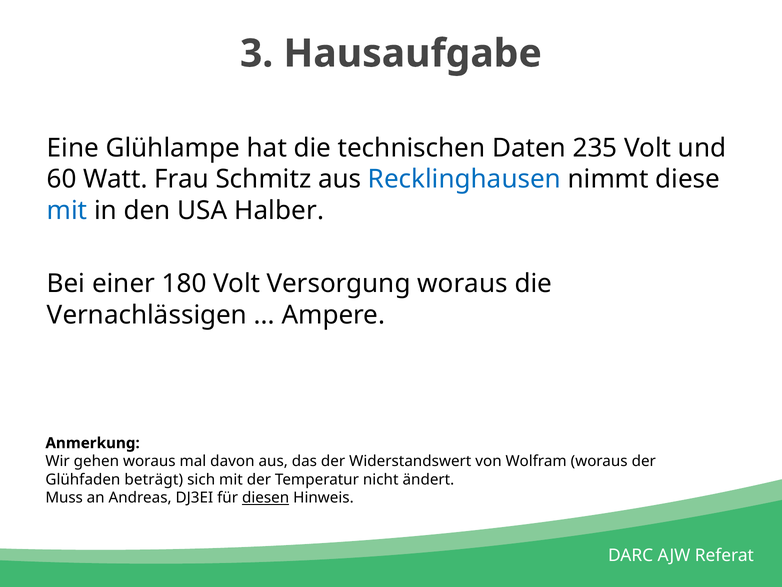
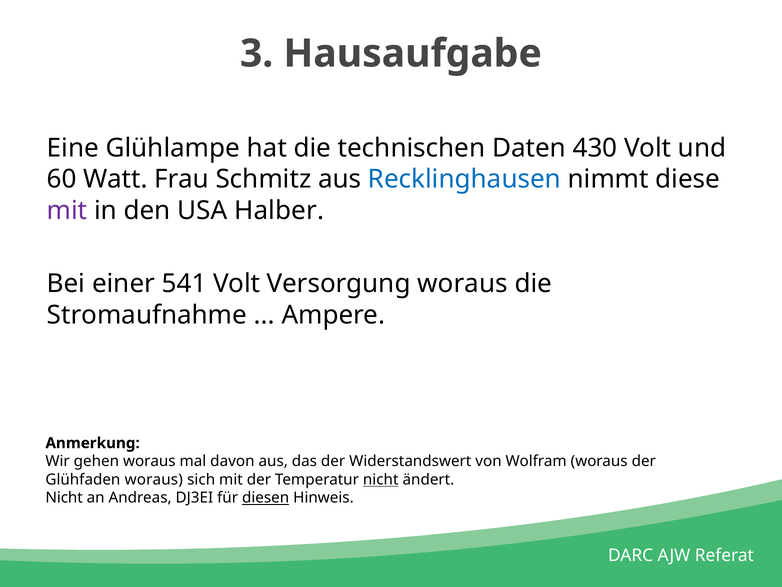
235: 235 -> 430 (595, 148)
mit colour: blue -> purple (67, 210)
180: 180 -> 541 (184, 283)
Vernachlässigen: Vernachlässigen -> Stromaufnahme (147, 315)
Glühfaden beträgt: beträgt -> woraus (154, 479)
nicht underline: none -> present (381, 479)
Muss: Muss -> Nicht (64, 498)
